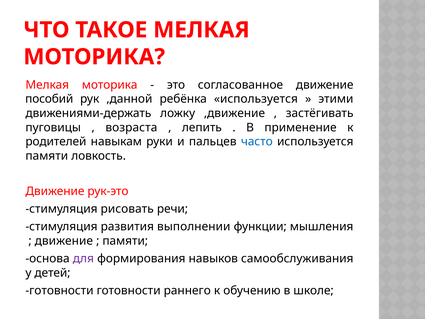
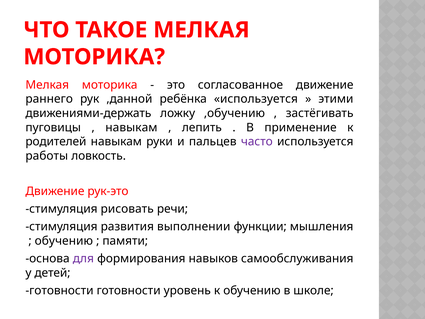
пособий: пособий -> раннего (49, 99)
,движение: ,движение -> ,обучению (234, 113)
возраста: возраста -> навыкам (131, 127)
часто colour: blue -> purple (257, 142)
памяти: памяти -> работы (47, 156)
движение: движение -> обучению (64, 241)
раннего: раннего -> уровень (187, 290)
